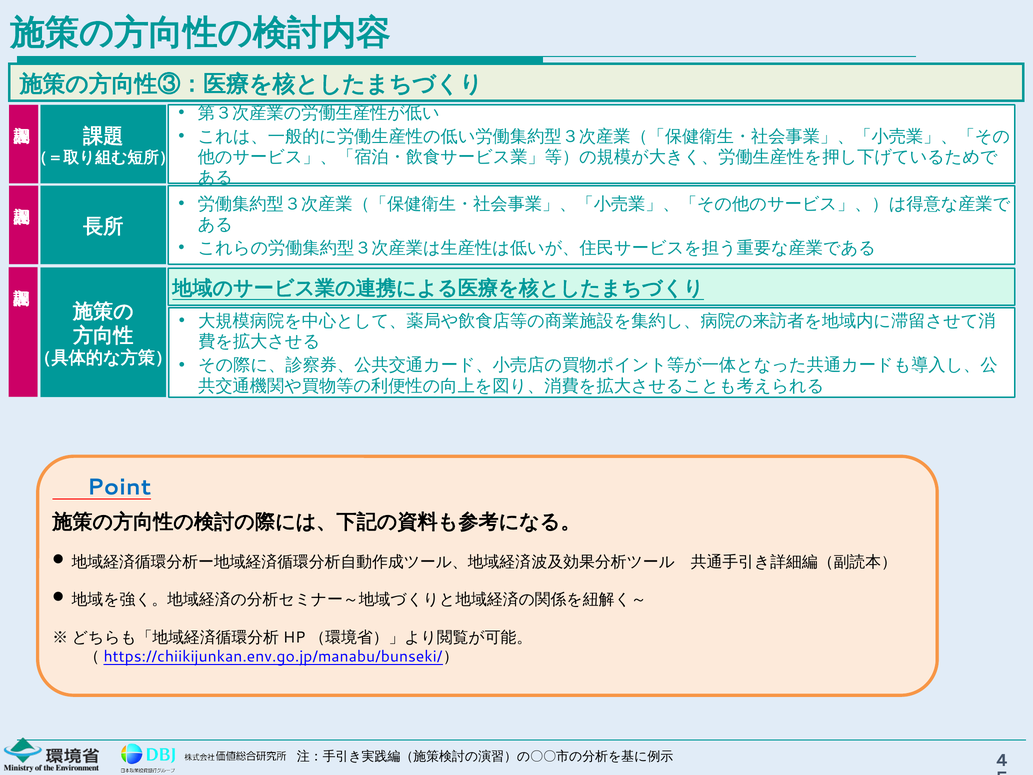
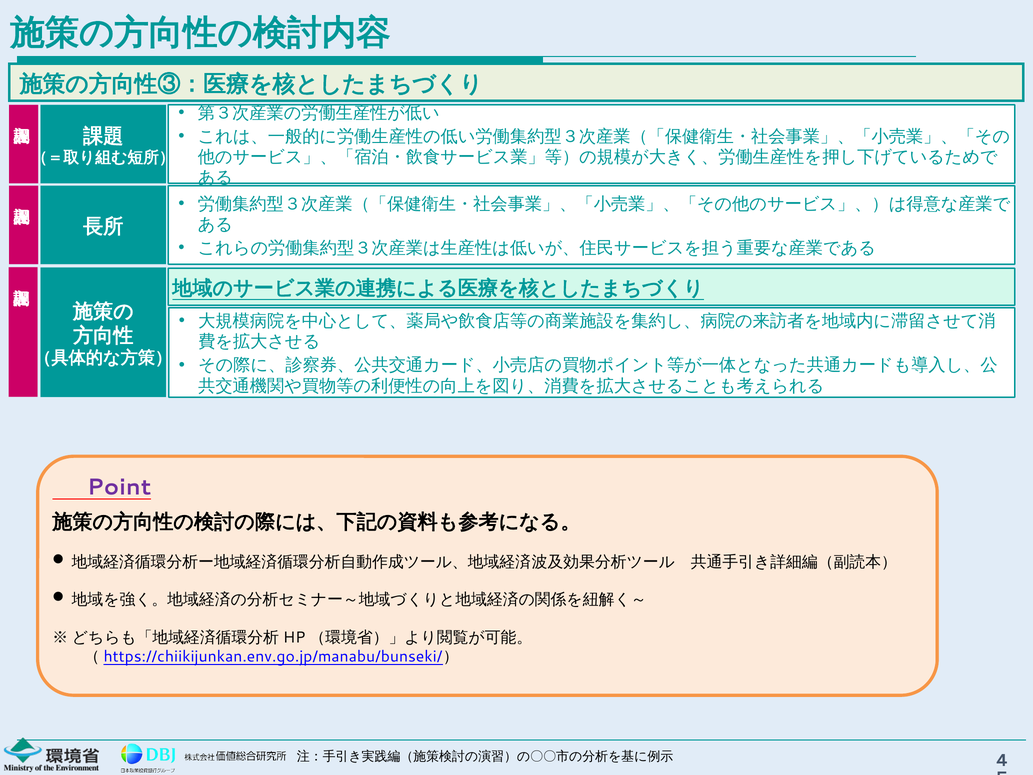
Point colour: blue -> purple (119, 487)
